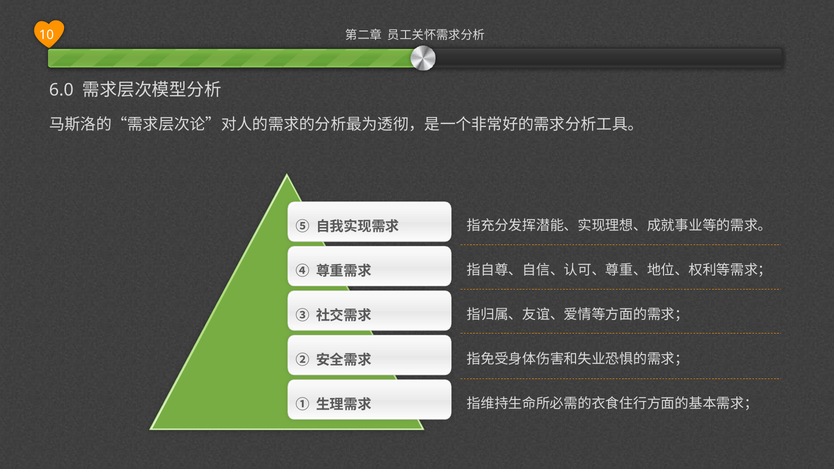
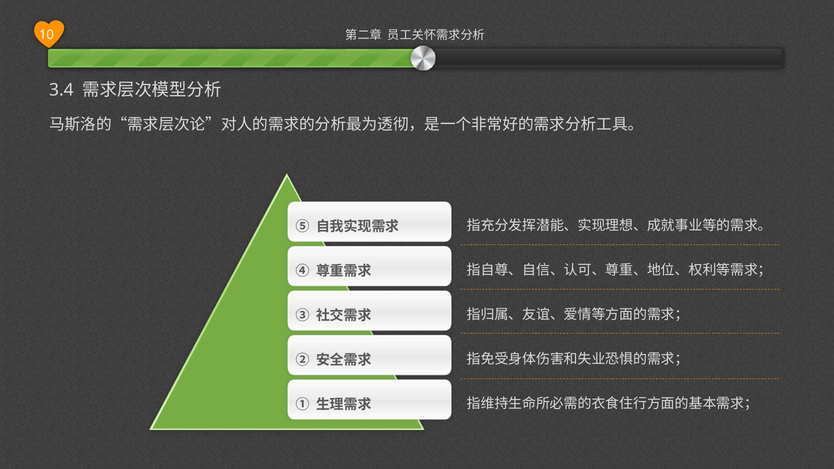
6.0: 6.0 -> 3.4 (61, 90)
